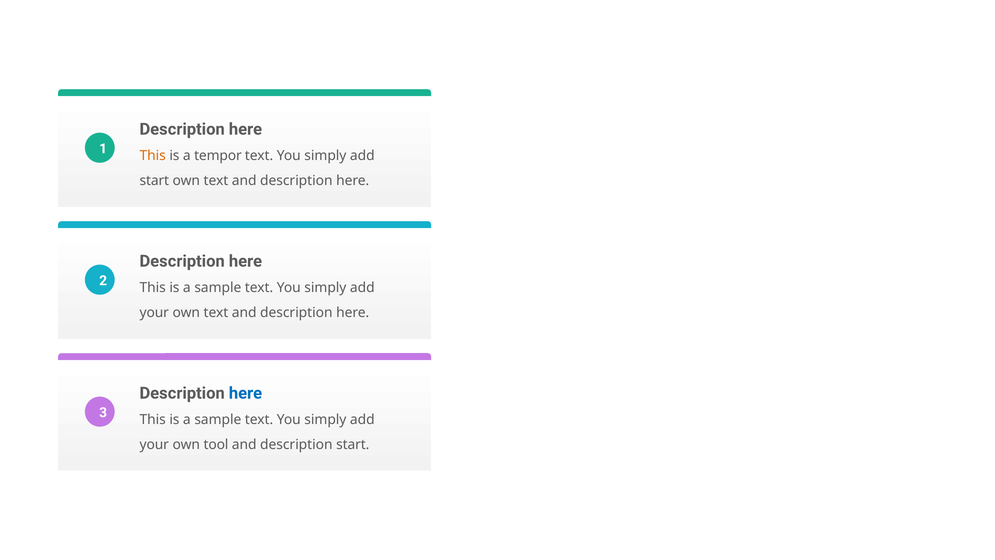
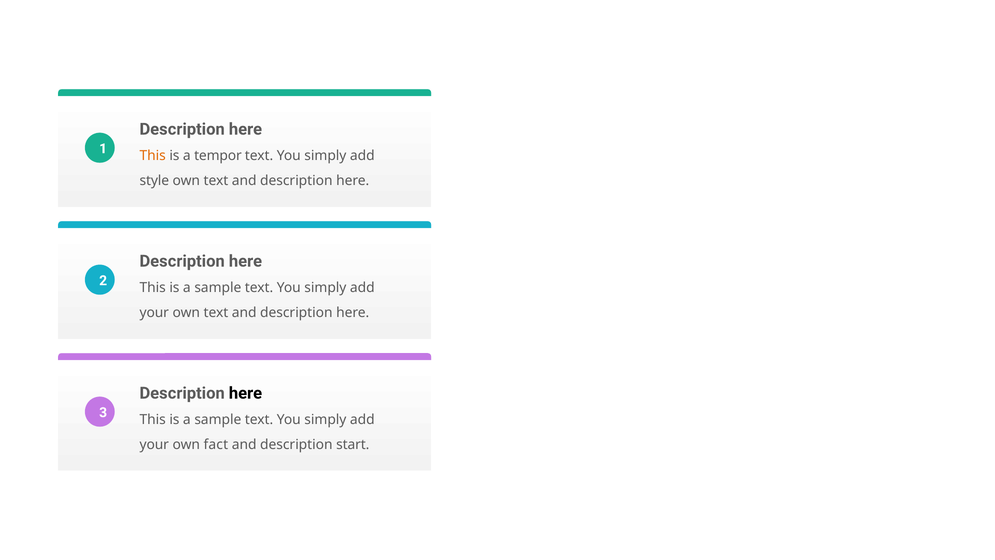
start: start -> style (154, 180)
here colour: blue -> black (245, 393)
tool: tool -> fact (216, 444)
